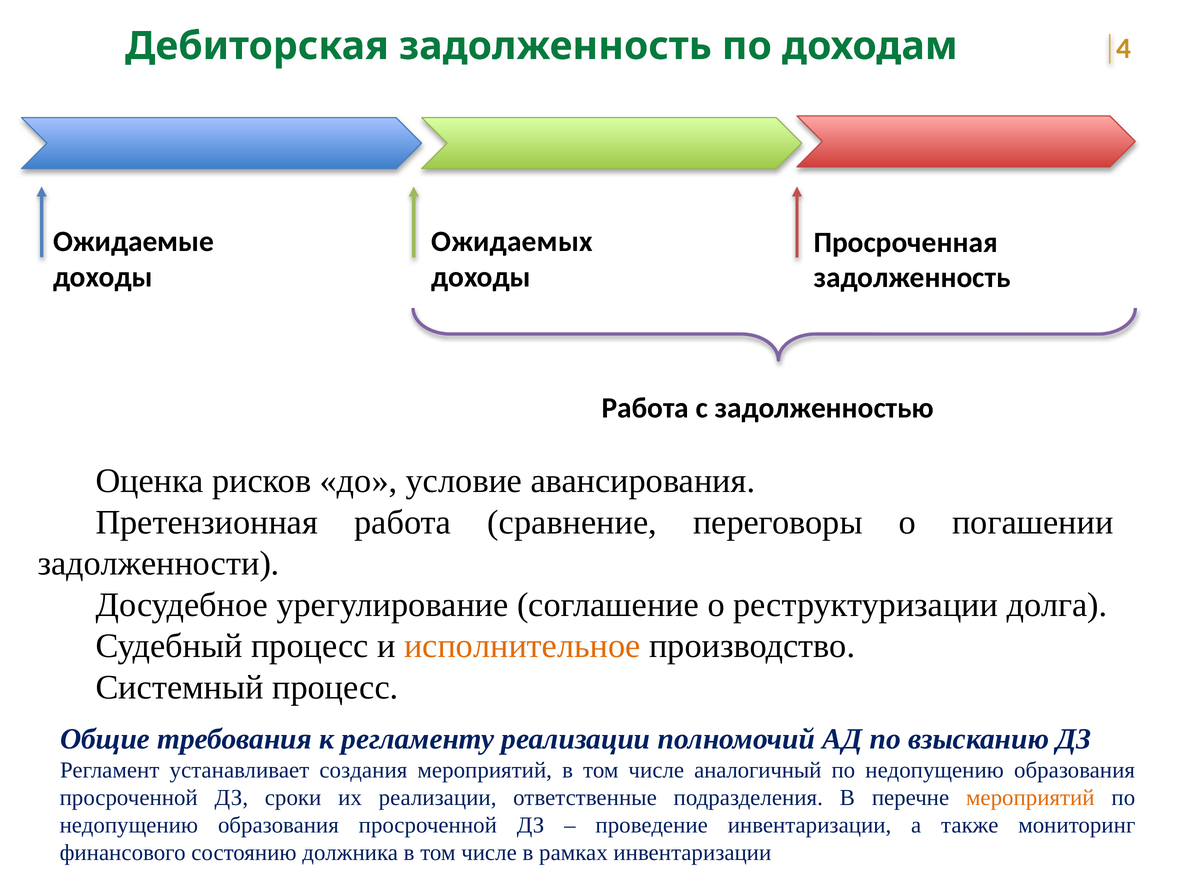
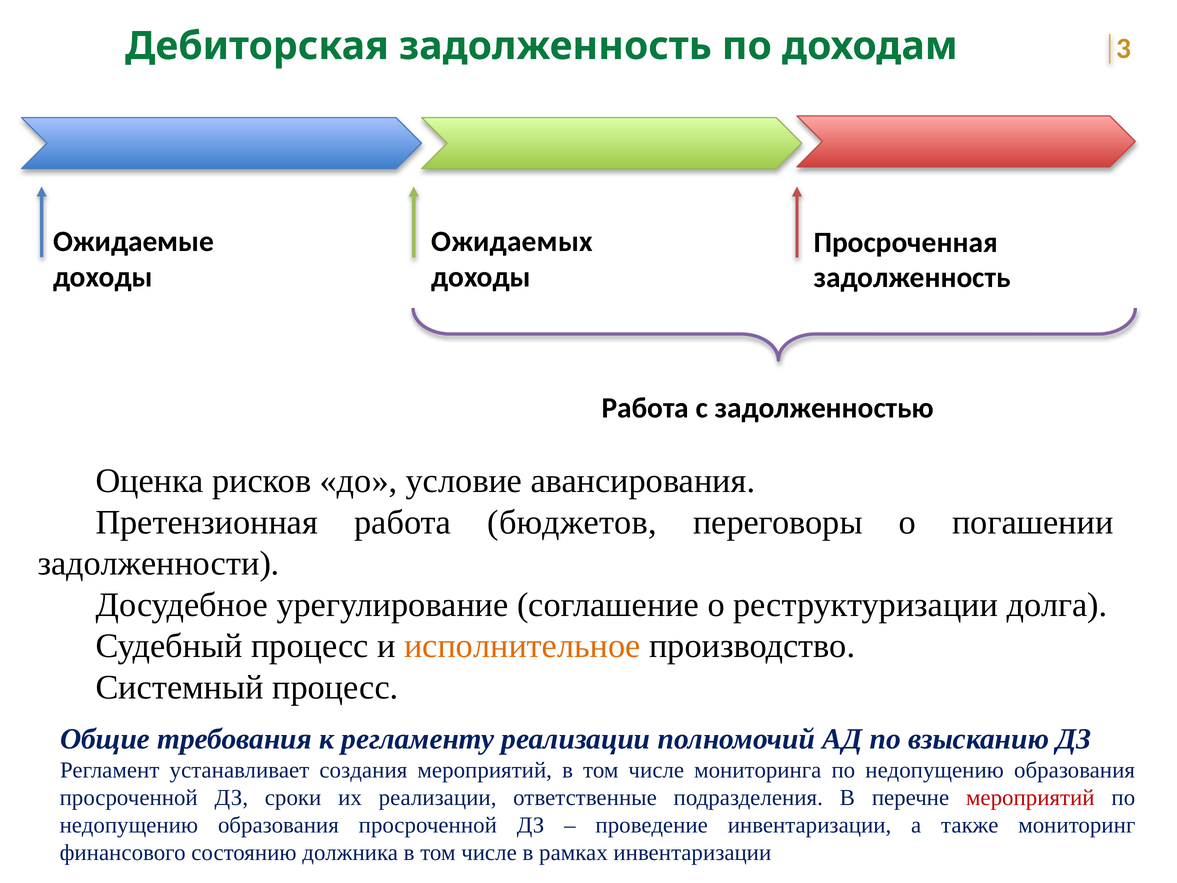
4: 4 -> 3 (1124, 49)
сравнение: сравнение -> бюджетов (572, 522)
аналогичный: аналогичный -> мониторинга (758, 770)
мероприятий colour: orange -> red (1030, 797)
